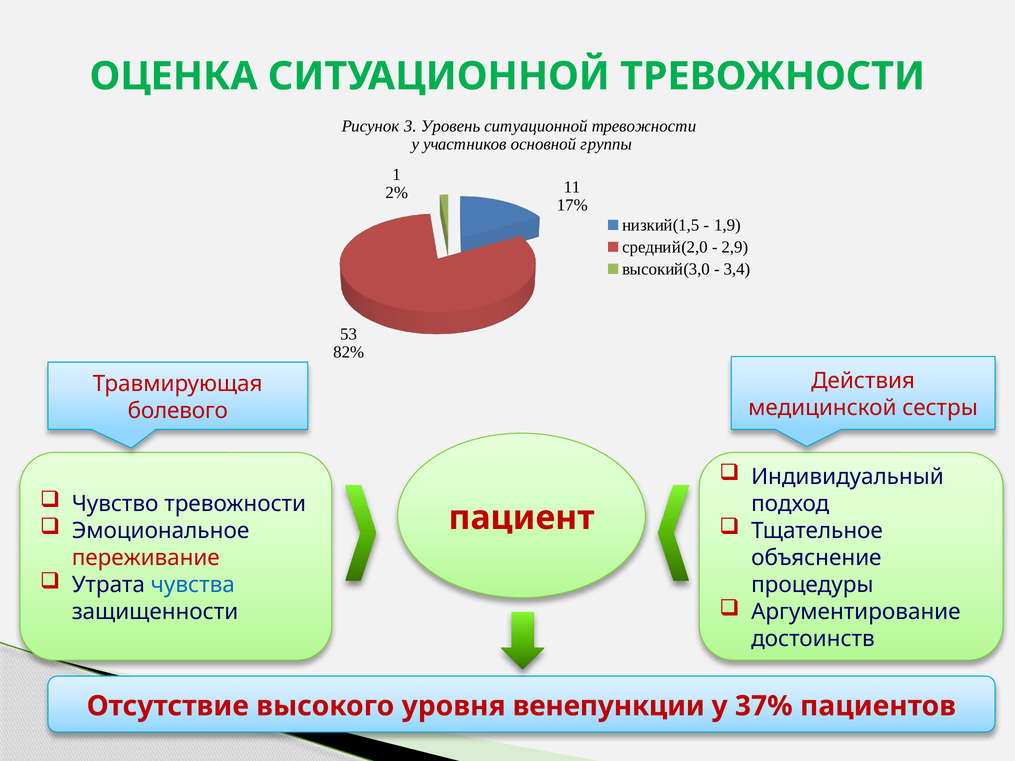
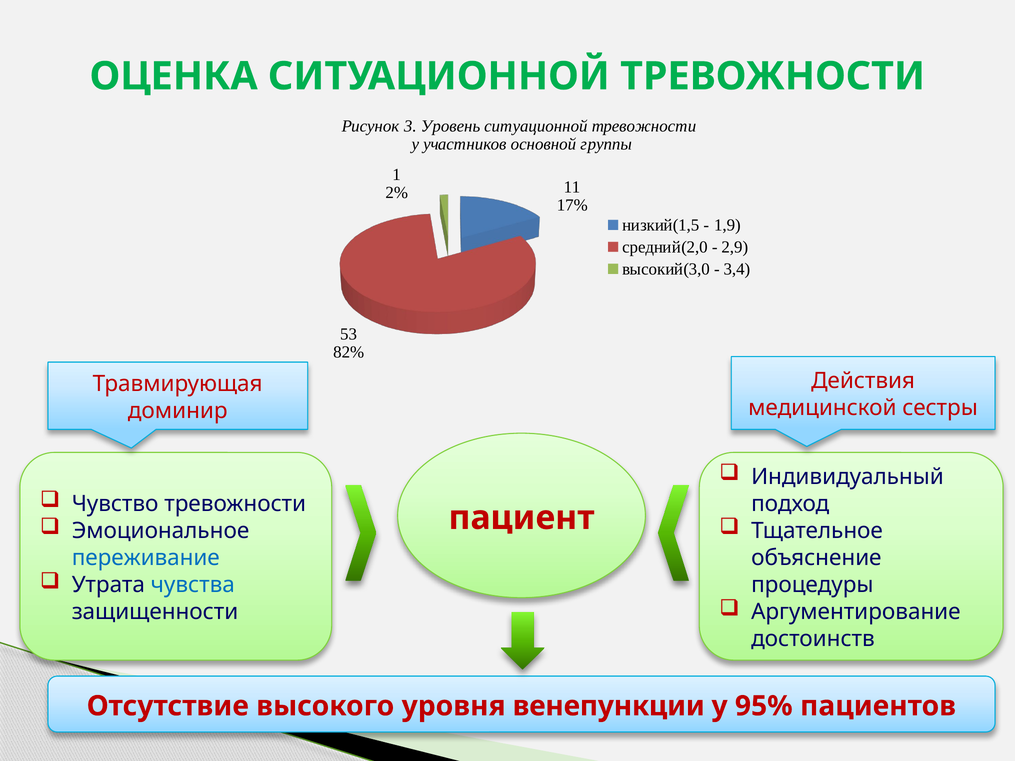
болевого: болевого -> доминир (178, 411)
переживание colour: red -> blue (146, 558)
37%: 37% -> 95% (764, 706)
